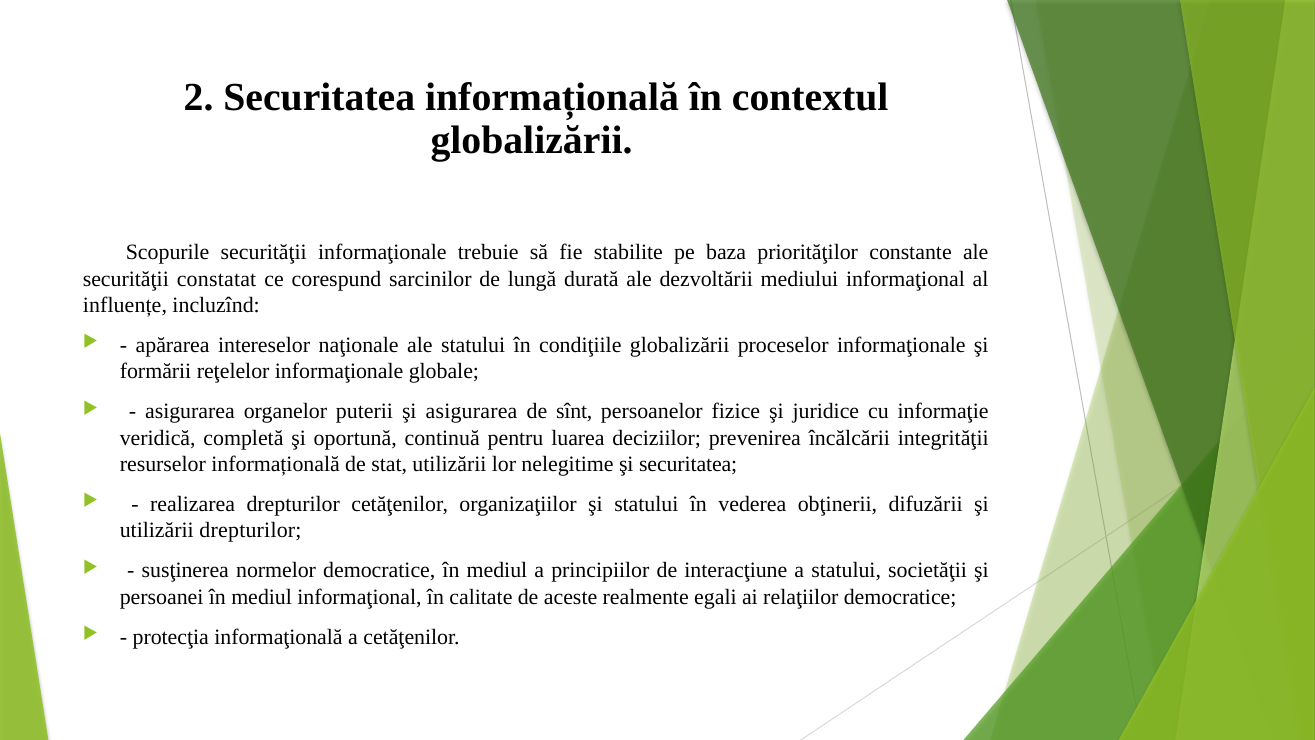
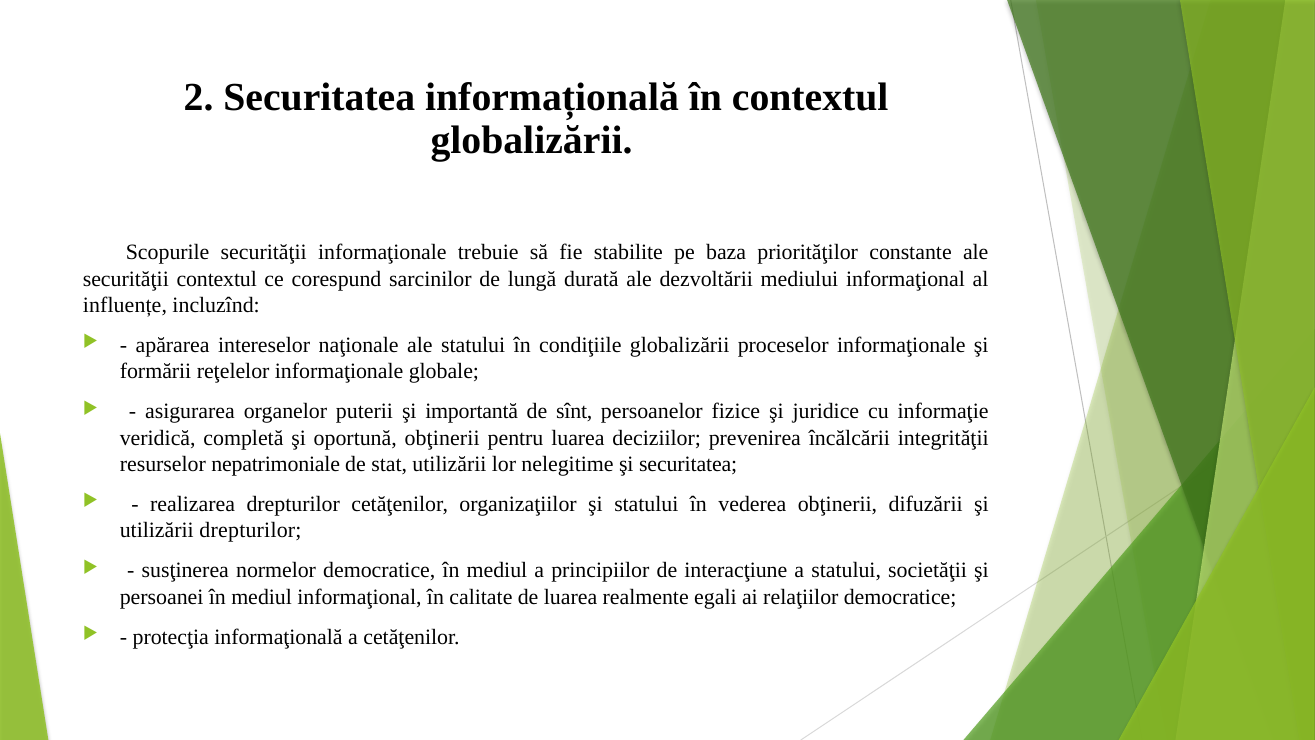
securităţii constatat: constatat -> contextul (217, 279)
şi asigurarea: asigurarea -> importantă (472, 411)
oportună continuă: continuă -> obţinerii (442, 438)
resurselor informațională: informațională -> nepatrimoniale (276, 464)
de aceste: aceste -> luarea (571, 597)
